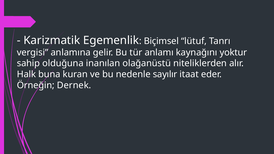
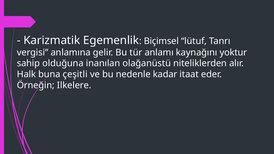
kuran: kuran -> çeşitli (75, 74)
sayılır: sayılır -> kadar (165, 74)
Dernek: Dernek -> Ilkelere (74, 85)
